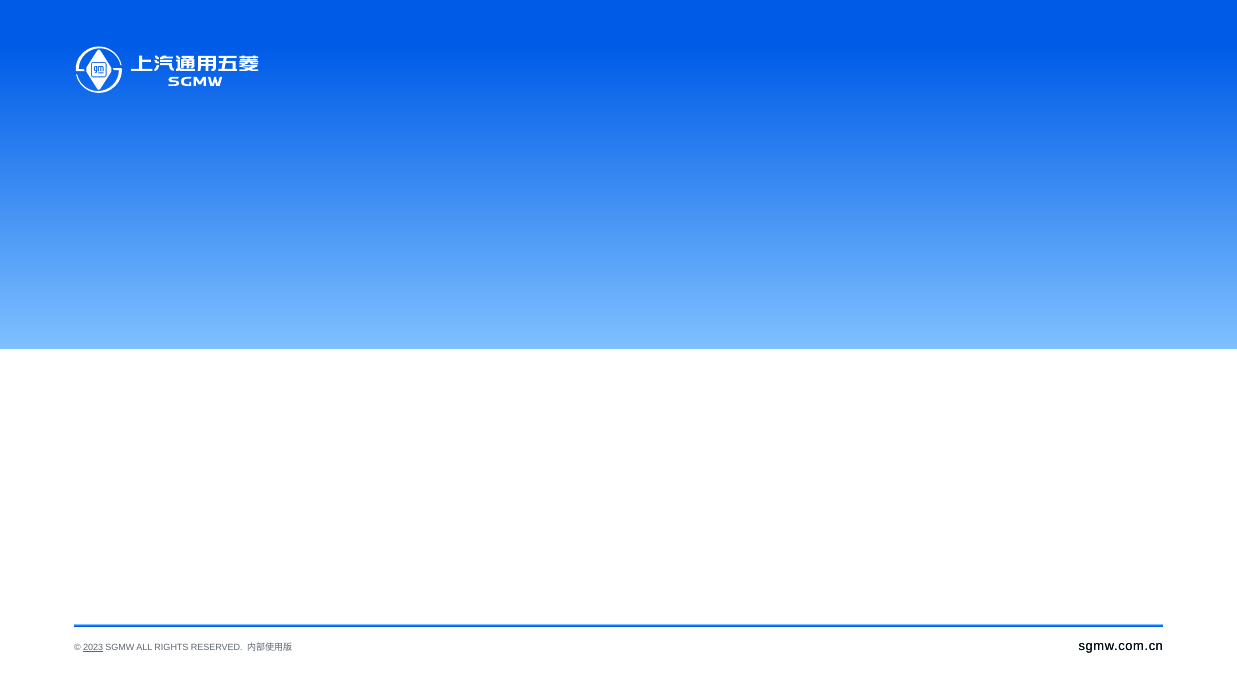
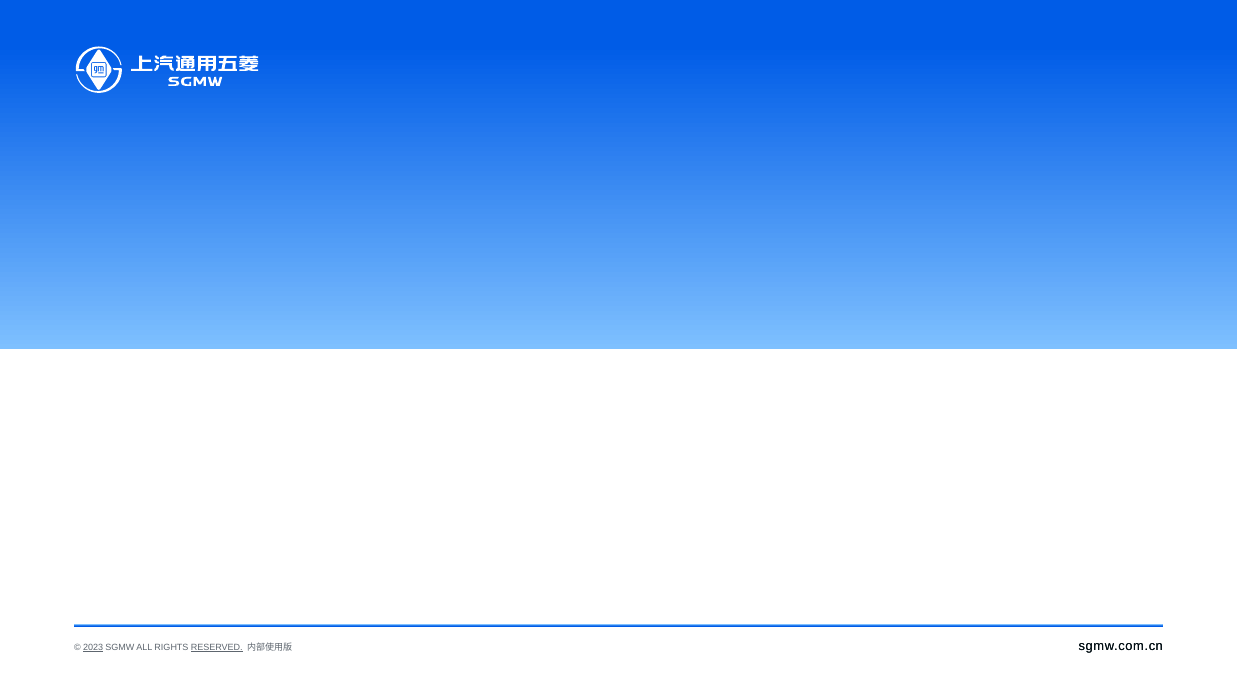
RESERVED underline: none -> present (217, 647)
